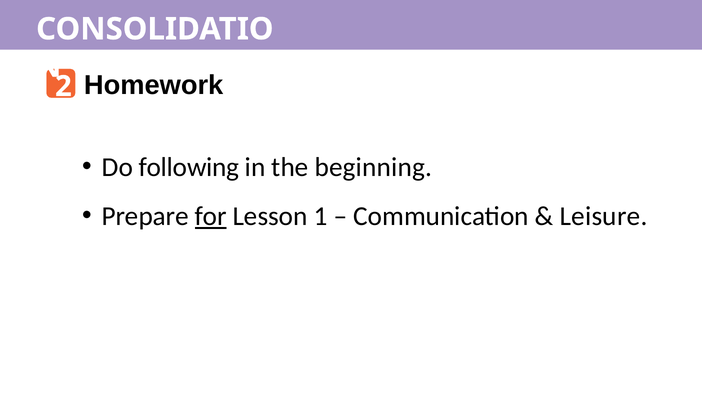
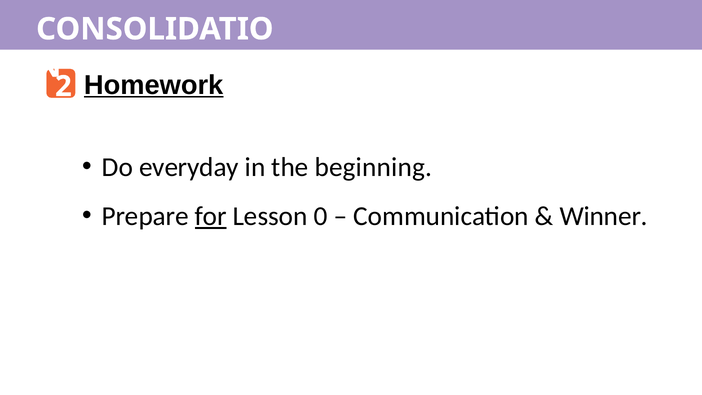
Homework underline: none -> present (154, 85)
following: following -> everyday (189, 167)
1: 1 -> 0 (321, 216)
Leisure: Leisure -> Winner (604, 216)
